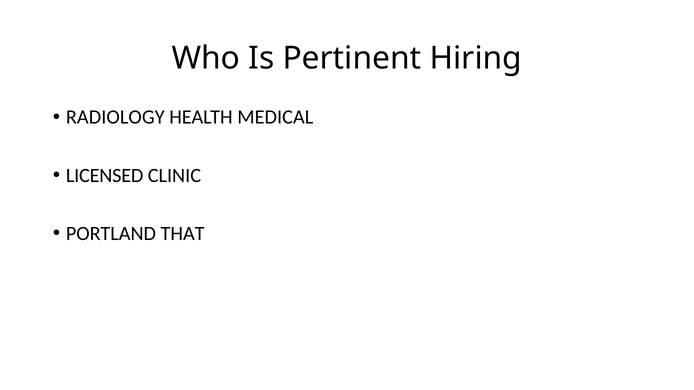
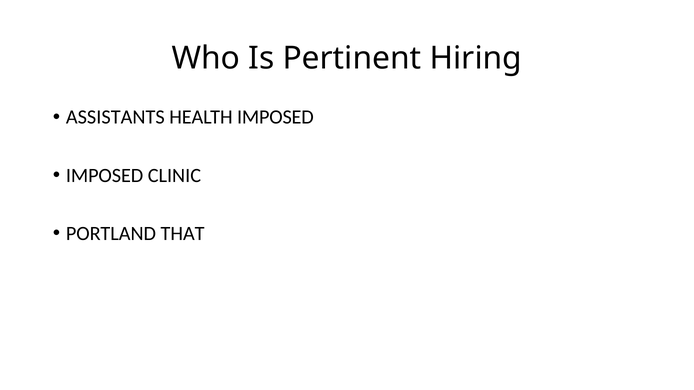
RADIOLOGY: RADIOLOGY -> ASSISTANTS (115, 117)
HEALTH MEDICAL: MEDICAL -> IMPOSED (275, 117)
LICENSED: LICENSED -> IMPOSED (105, 176)
